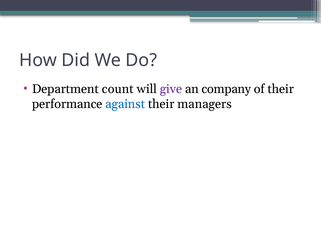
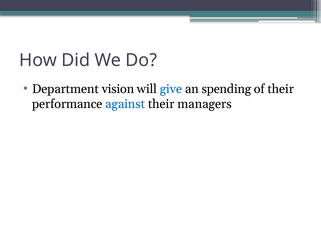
count: count -> vision (118, 89)
give colour: purple -> blue (171, 89)
company: company -> spending (226, 89)
